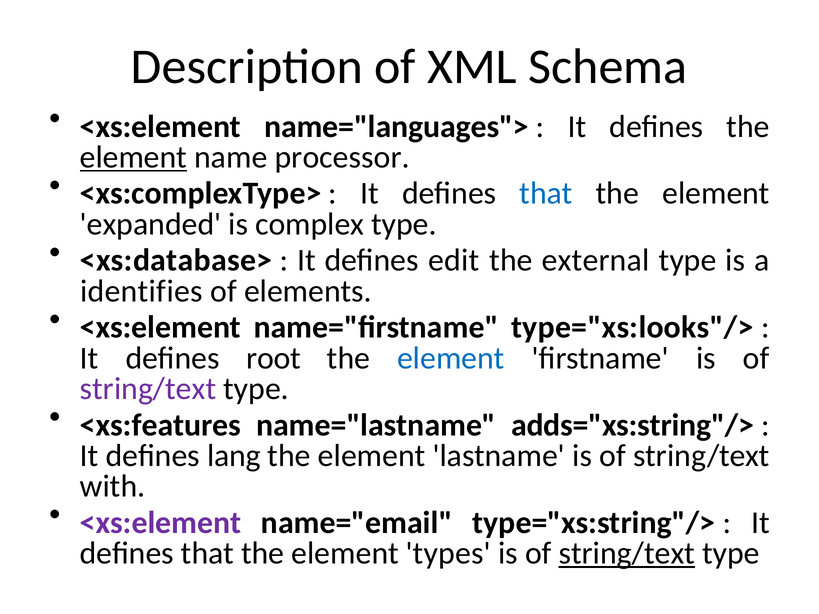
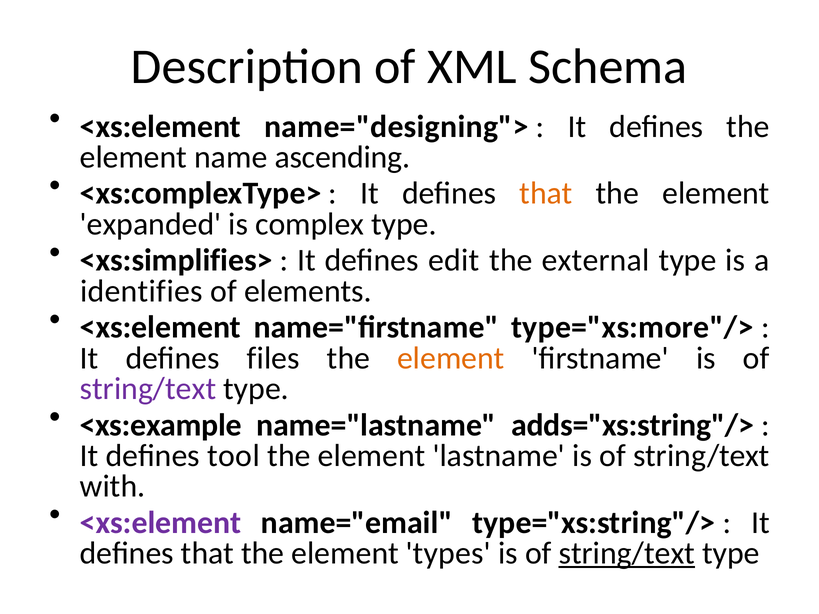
name="languages">: name="languages"> -> name="designing"> (396, 127)
element underline: present -> none (133, 157)
processor: processor -> ascending (342, 157)
that colour: blue -> orange (546, 194)
<xs:database>: <xs:database> -> <xs:simplifies> (176, 261)
type="xs:looks"/>: type="xs:looks"/> -> type="xs:more"/> (632, 328)
root: root -> files (273, 358)
element colour: blue -> orange (451, 358)
<xs:features: <xs:features -> <xs:example (161, 425)
lang: lang -> tool (234, 456)
